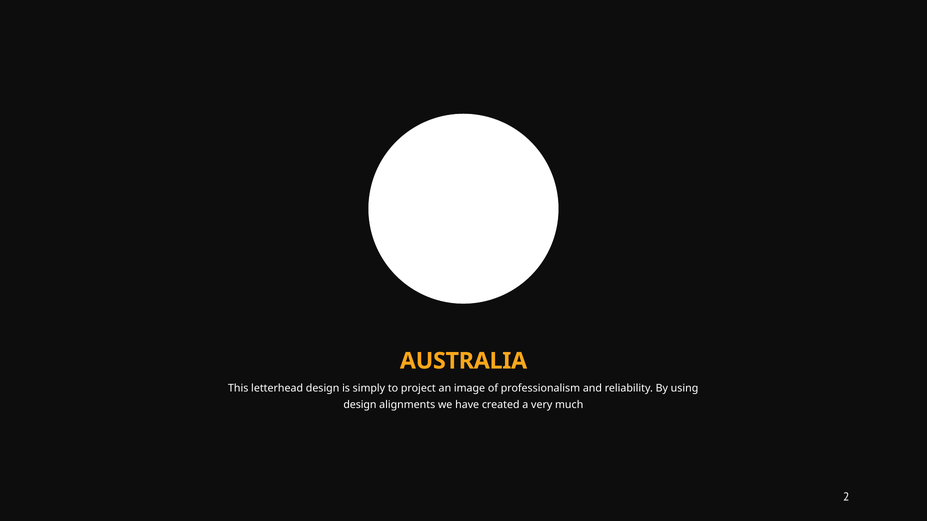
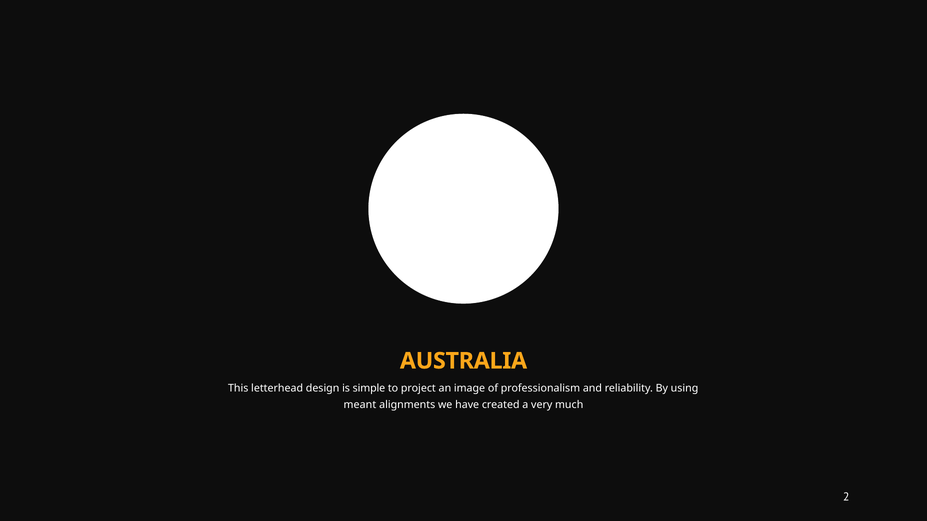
simply: simply -> simple (369, 389)
design: design -> meant (360, 405)
